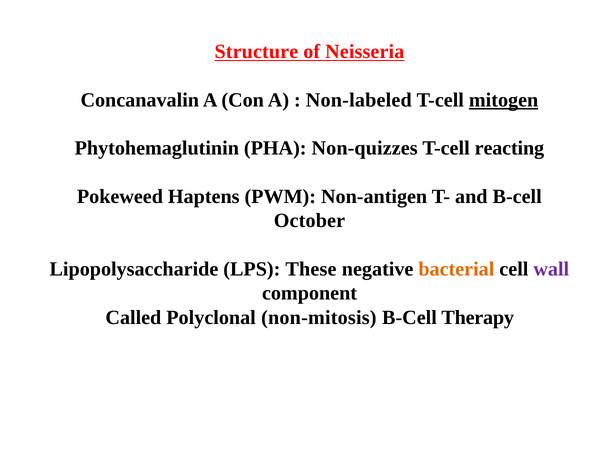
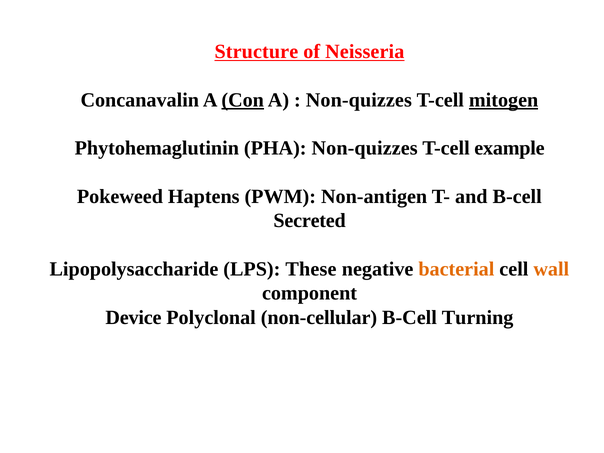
Con underline: none -> present (243, 100)
Non-labeled: Non-labeled -> Non-quizzes (359, 100)
reacting: reacting -> example (509, 148)
October: October -> Secreted (310, 221)
wall colour: purple -> orange (551, 269)
Called: Called -> Device (133, 317)
non-mitosis: non-mitosis -> non-cellular (319, 317)
Therapy: Therapy -> Turning (478, 317)
